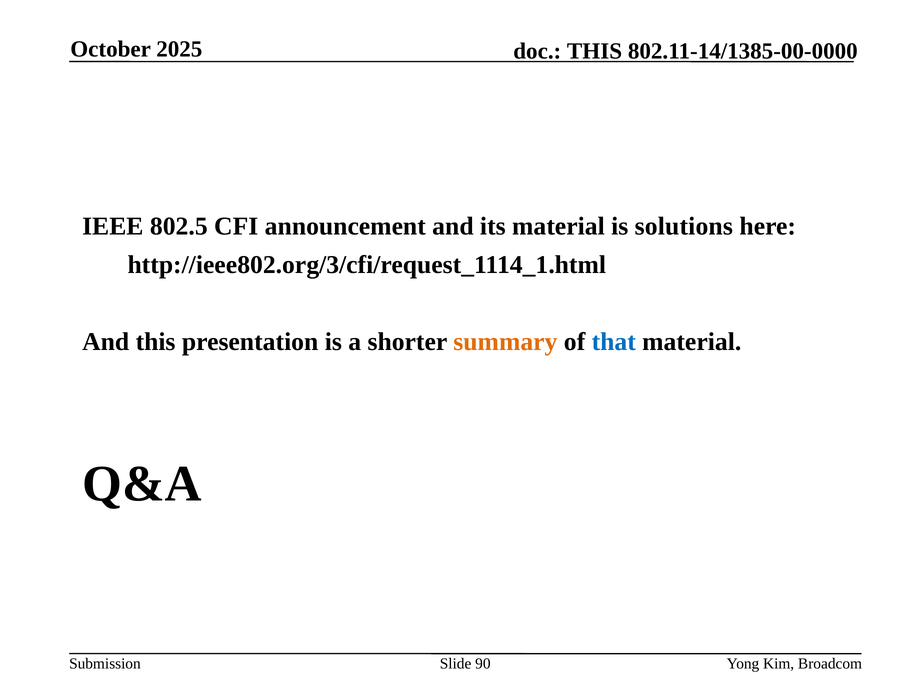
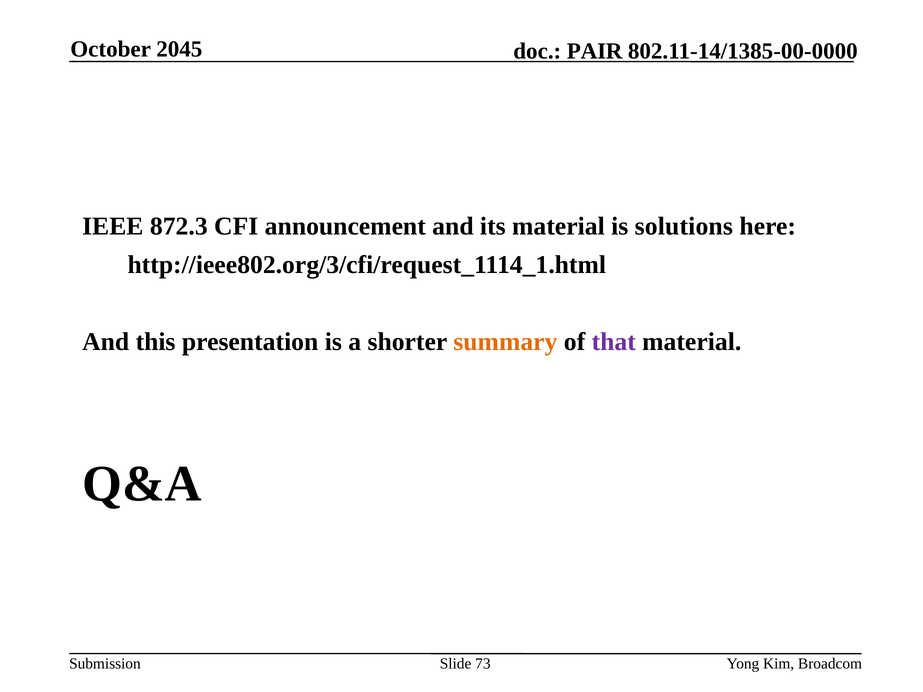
2025: 2025 -> 2045 (179, 49)
THIS: THIS -> PAIR (595, 51)
802.5: 802.5 -> 872.3 (179, 226)
that colour: blue -> purple (614, 342)
90: 90 -> 73 (483, 664)
